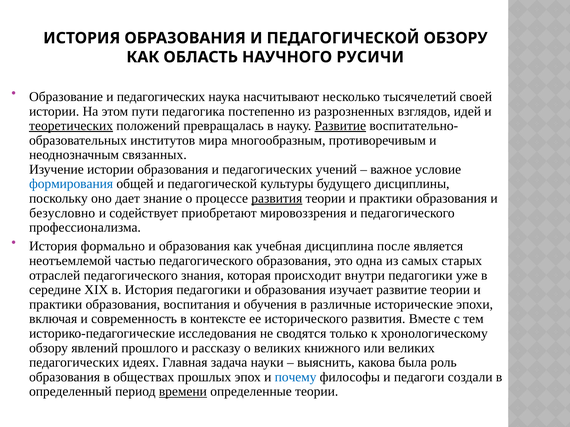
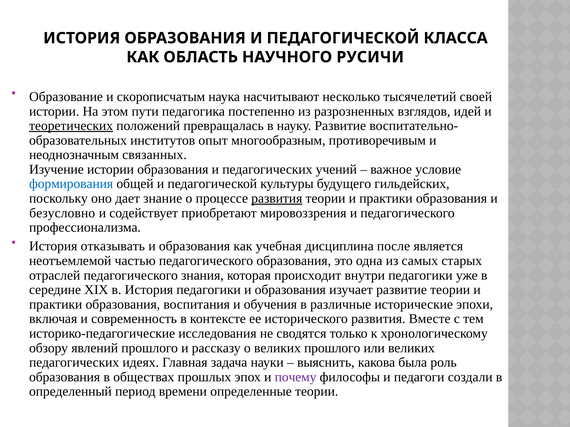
ПЕДАГОГИЧЕСКОЙ ОБЗОРУ: ОБЗОРУ -> КЛАССА (456, 38)
Образование и педагогических: педагогических -> скорописчатым (161, 97)
Развитие underline: present -> none (340, 126)
мира: мира -> опыт (213, 140)
дисциплины: дисциплины -> гильдейских (412, 184)
формально: формально -> отказывать (113, 247)
великих книжного: книжного -> прошлого (332, 348)
почему colour: blue -> purple (296, 377)
времени underline: present -> none (183, 392)
